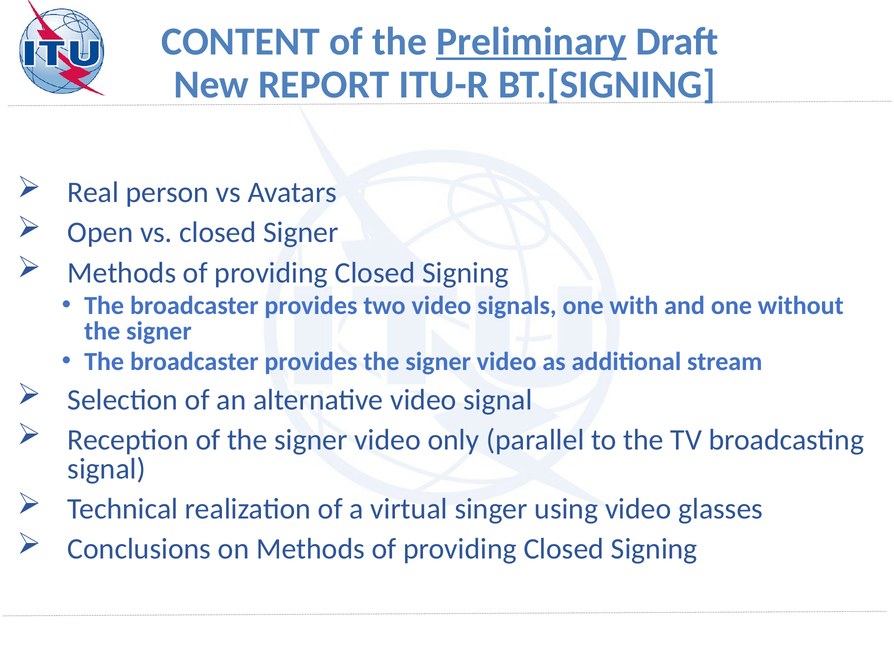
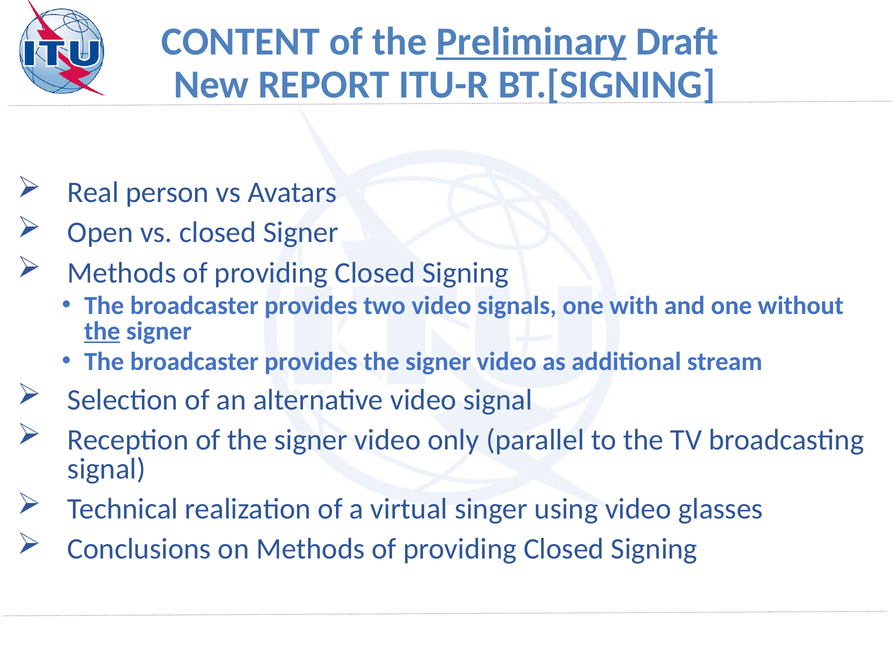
the underline: none -> present (102, 331)
